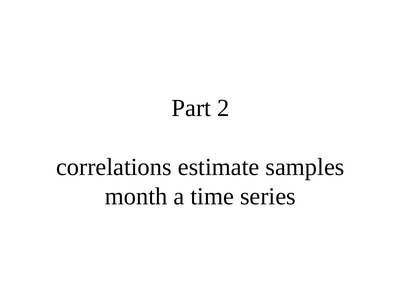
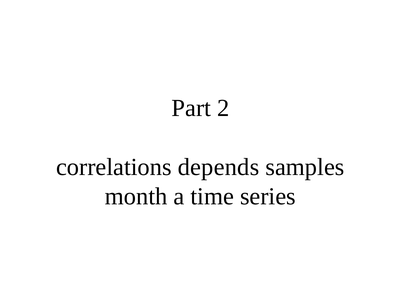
estimate: estimate -> depends (219, 167)
